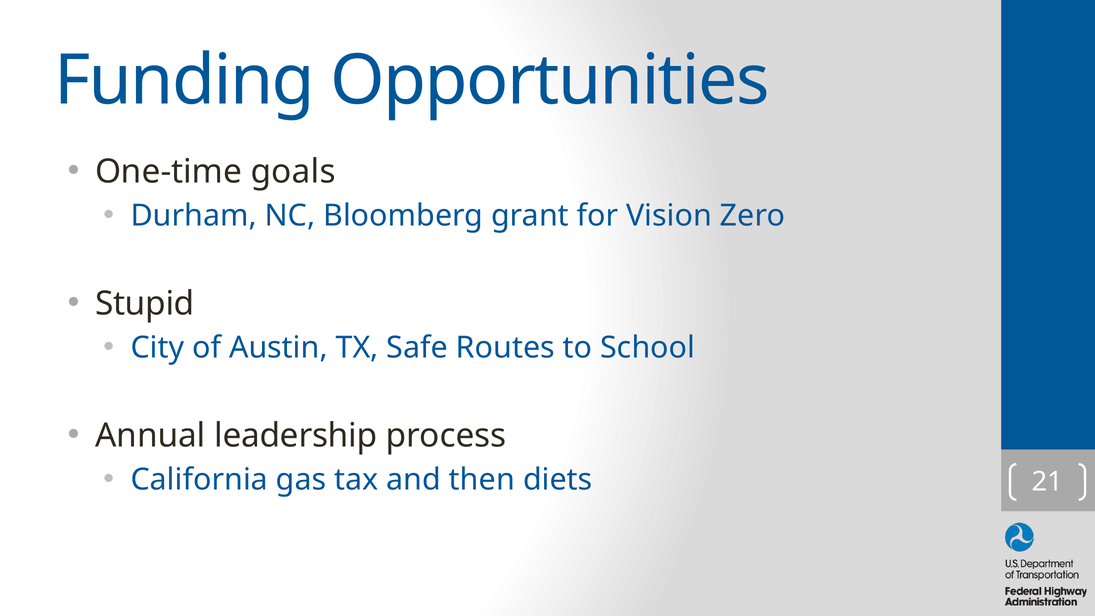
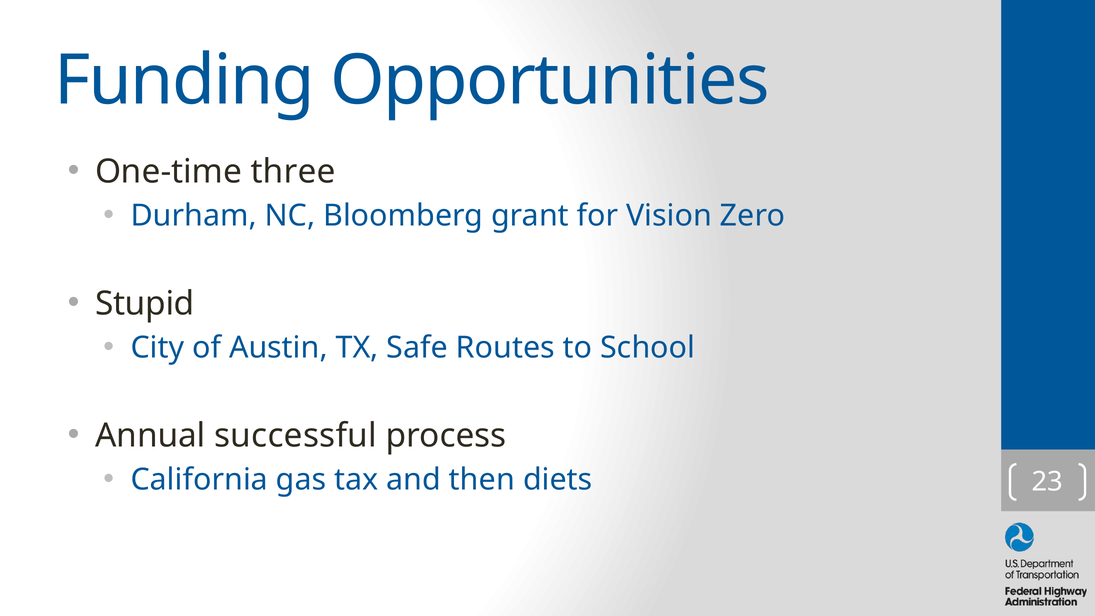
goals: goals -> three (293, 172)
leadership: leadership -> successful (295, 436)
21: 21 -> 23 (1047, 482)
